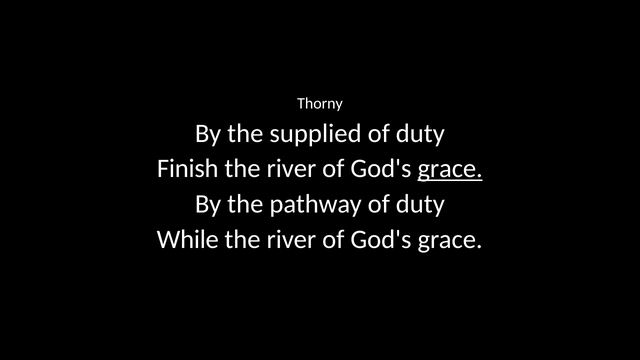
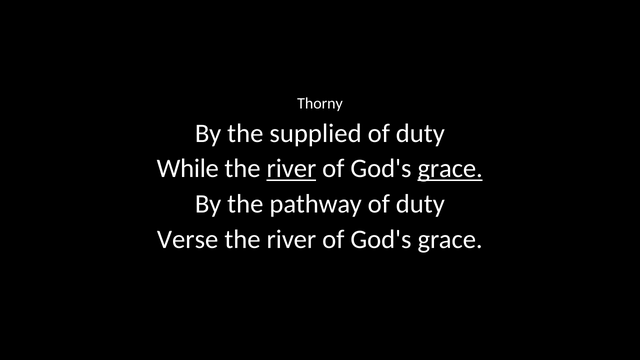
Finish: Finish -> While (188, 169)
river underline: none -> present (291, 169)
While: While -> Verse (188, 240)
